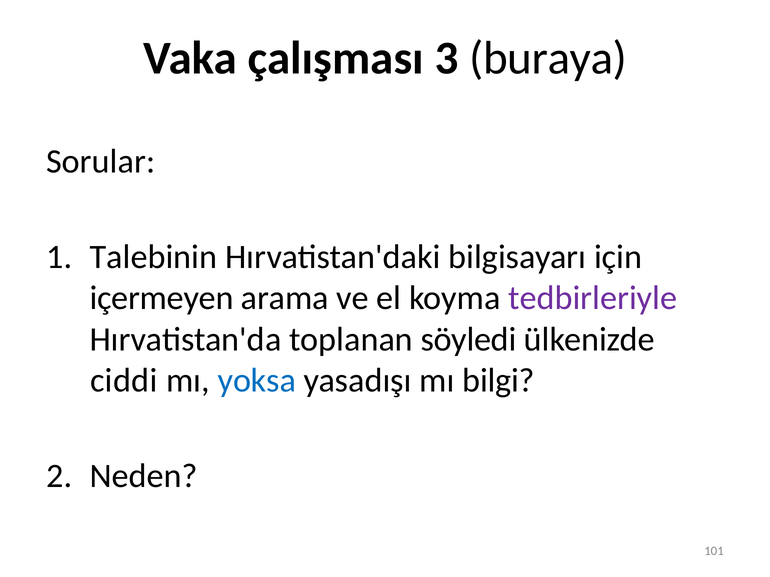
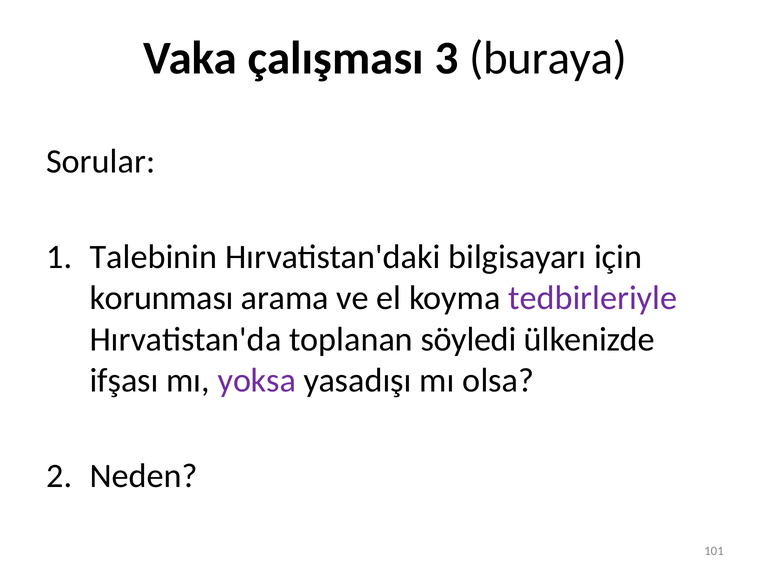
içermeyen: içermeyen -> korunması (162, 298)
ciddi: ciddi -> ifşası (124, 381)
yoksa colour: blue -> purple (257, 381)
bilgi: bilgi -> olsa (498, 381)
